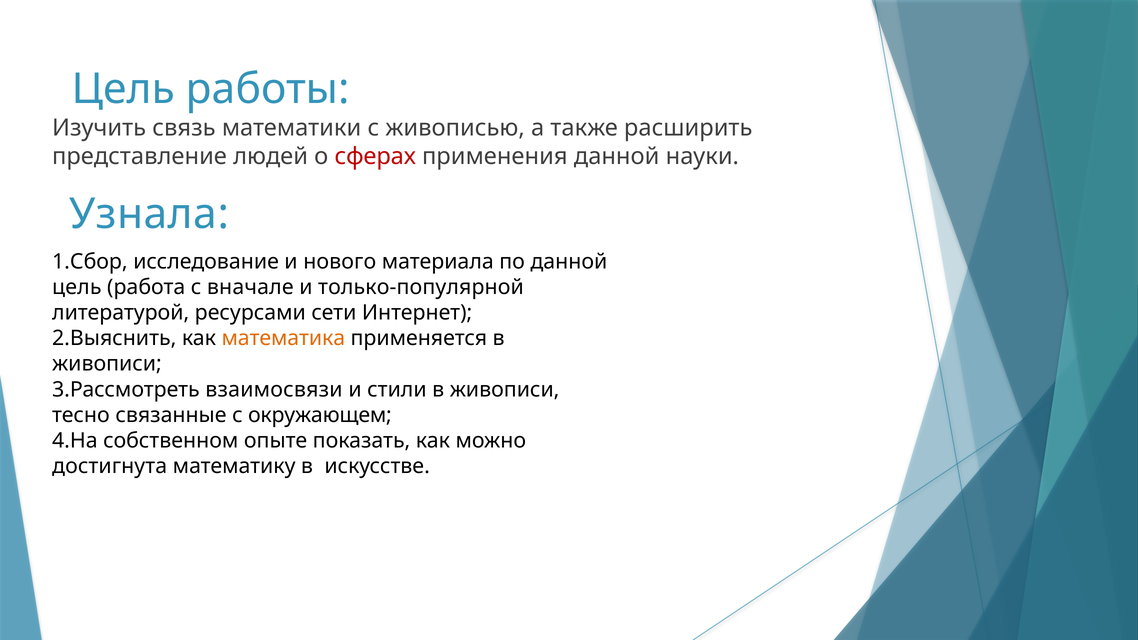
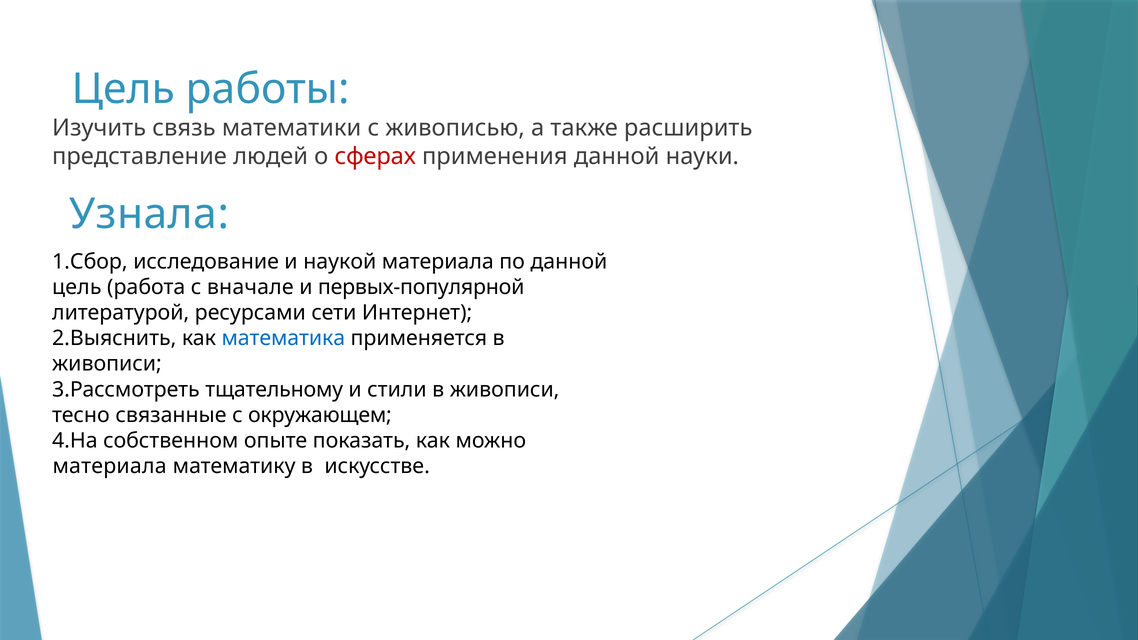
нового: нового -> наукой (340, 262)
только-популярной: только-популярной -> первых-популярной (421, 287)
математика colour: orange -> blue (283, 338)
взаимосвязи: взаимосвязи -> тщательному (274, 390)
достигнута: достигнута -> материала (110, 466)
